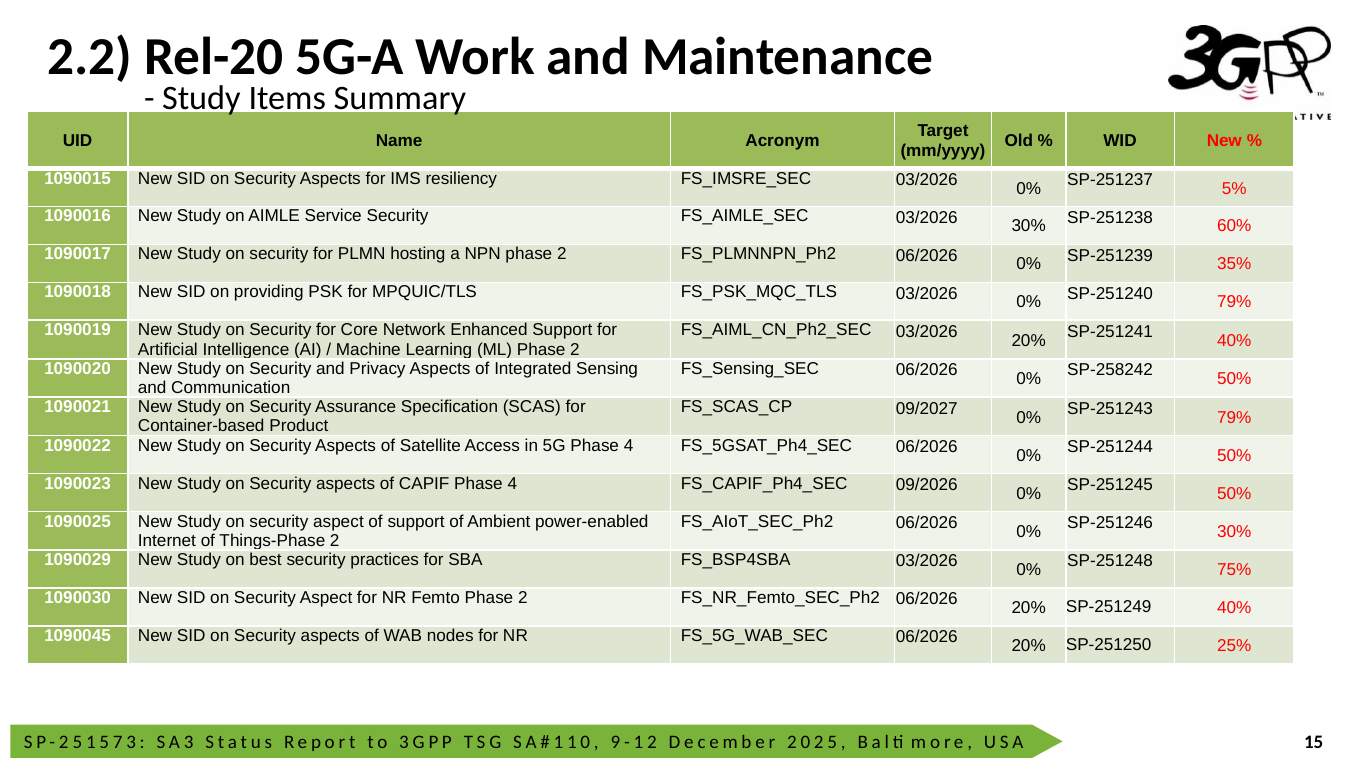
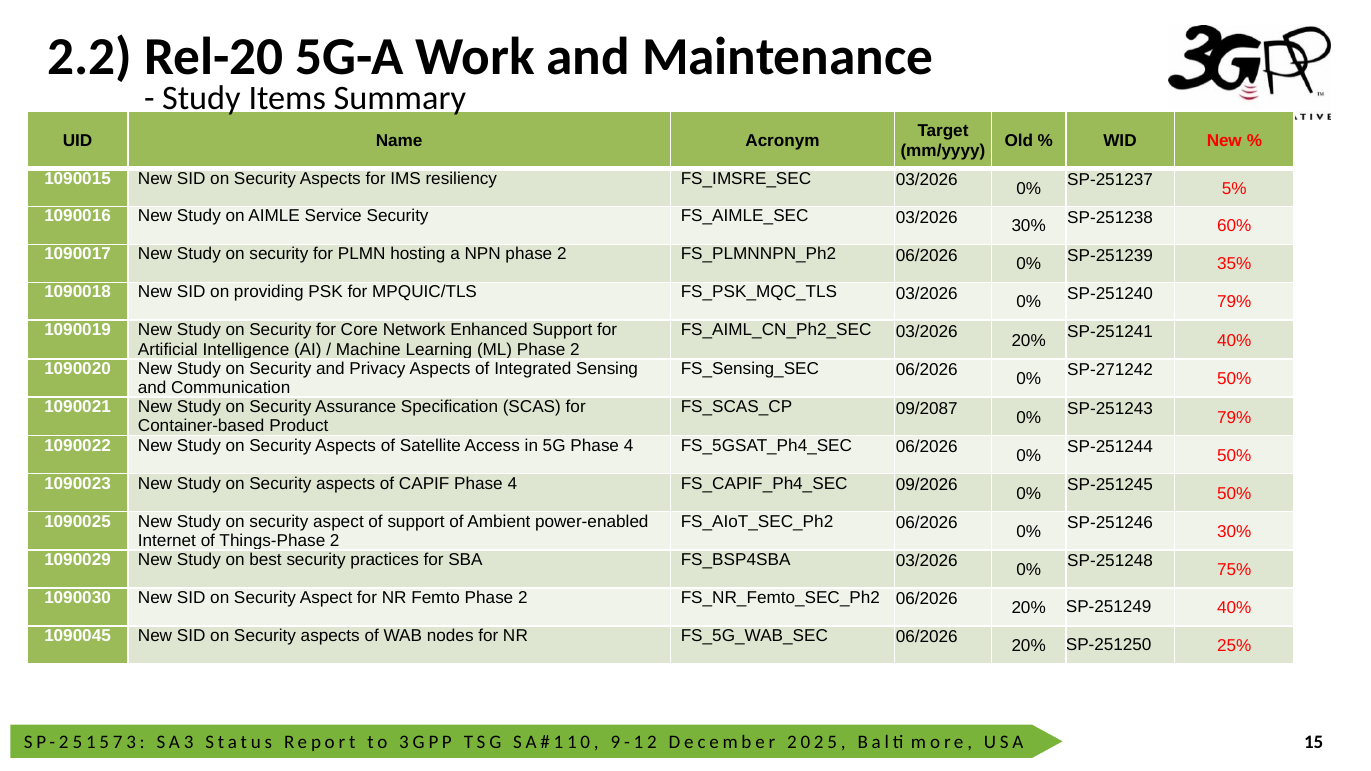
SP-258242: SP-258242 -> SP-271242 (1110, 370)
09/2027: 09/2027 -> 09/2087 (927, 409)
